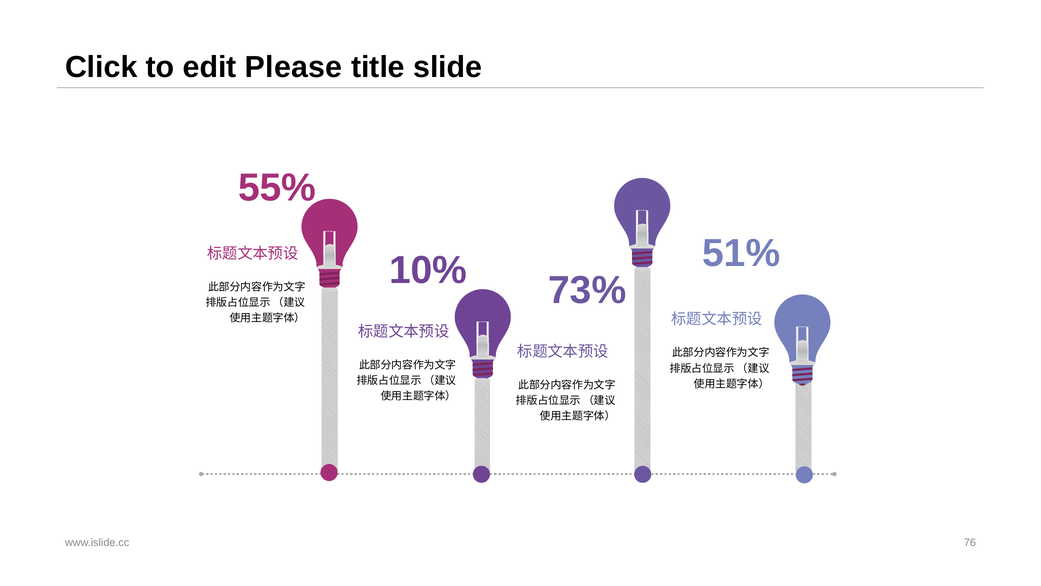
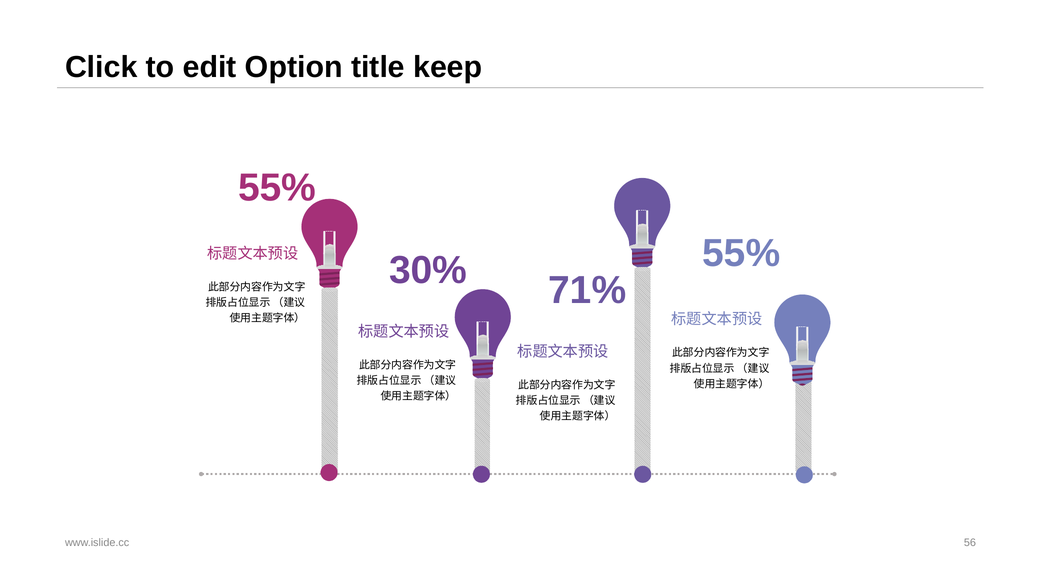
Please: Please -> Option (294, 67)
slide: slide -> keep (448, 67)
51%: 51% -> 55% (741, 253)
10%: 10% -> 30% (428, 270)
73%: 73% -> 71% (587, 290)
76: 76 -> 56 (970, 542)
